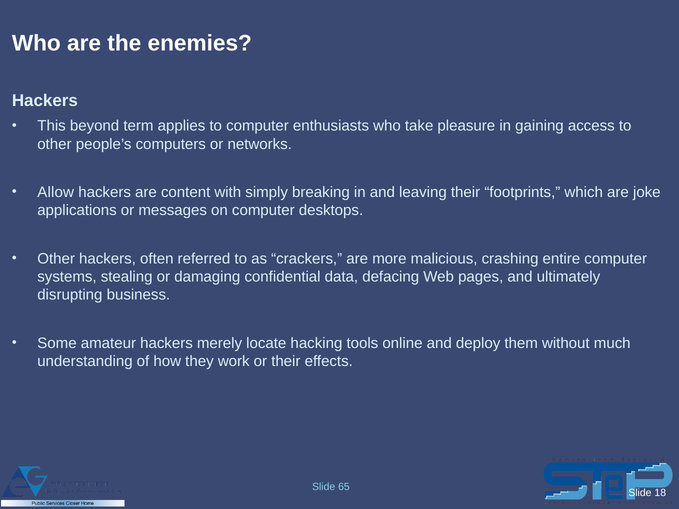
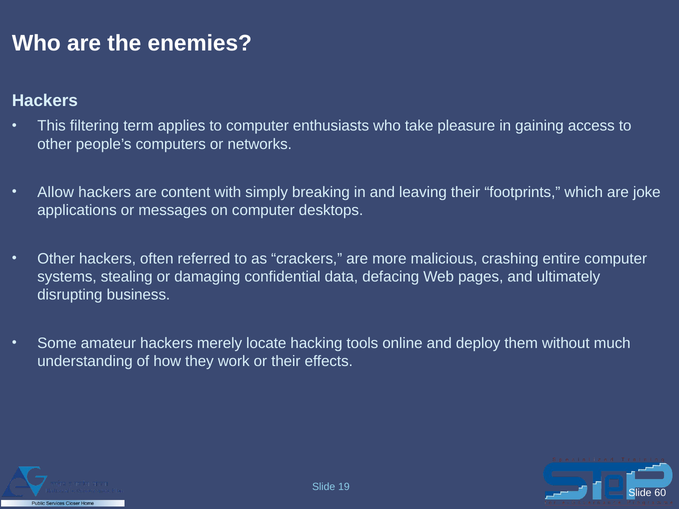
beyond: beyond -> filtering (95, 126)
65: 65 -> 19 (344, 487)
18: 18 -> 60 (660, 493)
